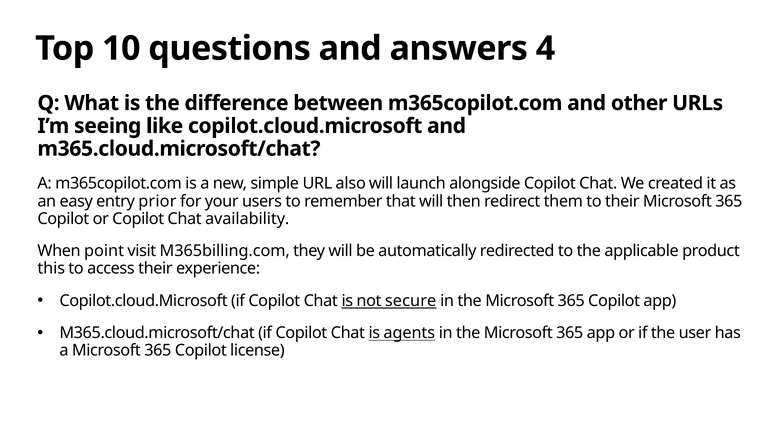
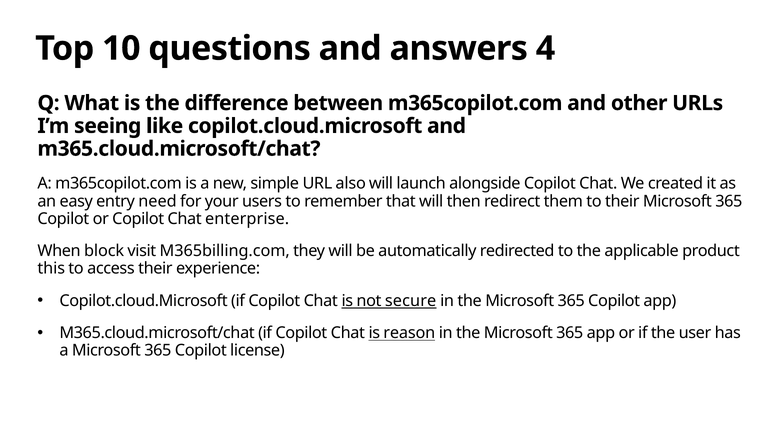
prior: prior -> need (157, 201)
availability: availability -> enterprise (247, 219)
point: point -> block (104, 251)
agents: agents -> reason (409, 333)
